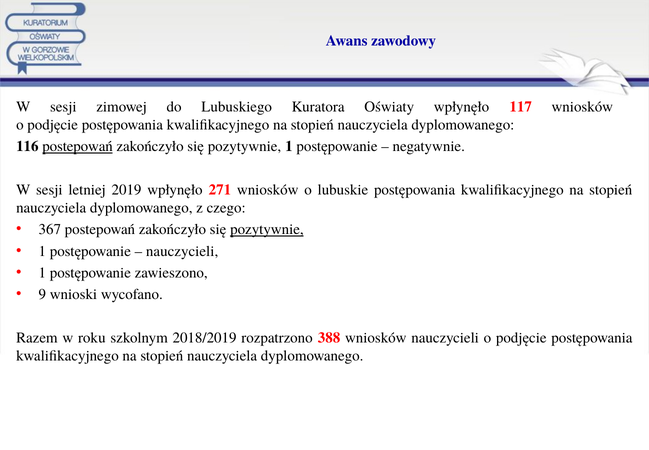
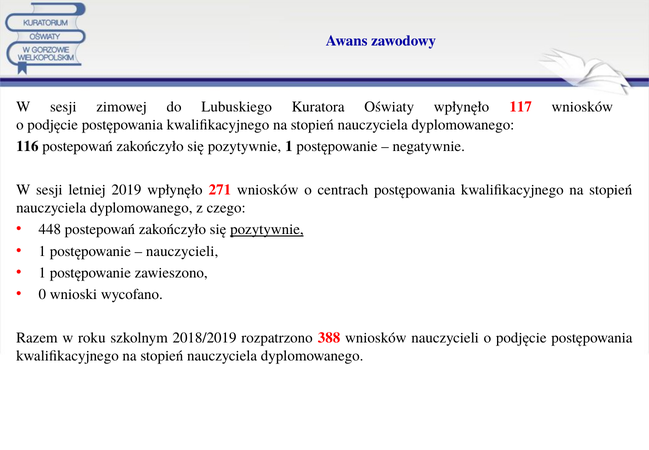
postepowań underline: present -> none (78, 146)
lubuskie: lubuskie -> centrach (343, 189)
367: 367 -> 448 (50, 229)
9: 9 -> 0 (42, 294)
